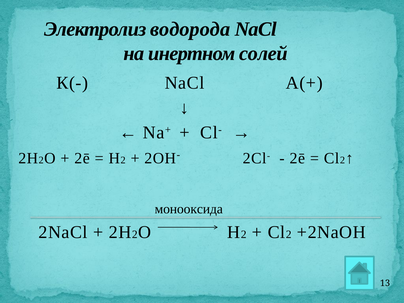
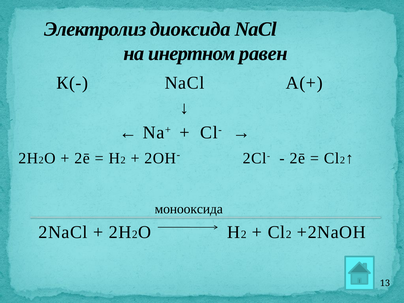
водорода: водорода -> диоксида (190, 29)
солей: солей -> равен (263, 54)
